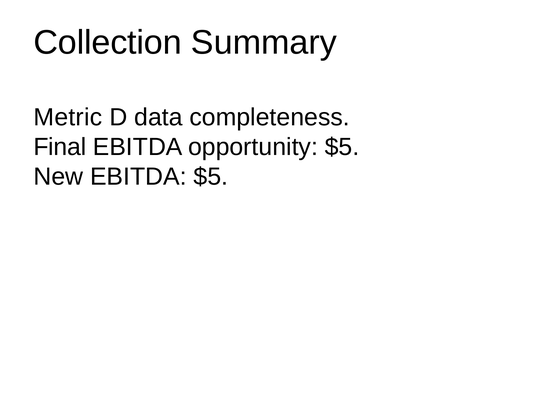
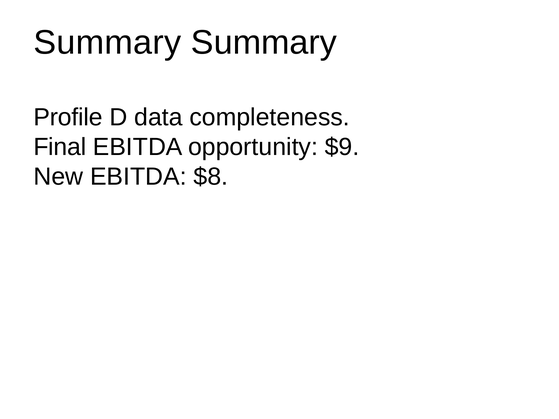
Collection: Collection -> Summary (107, 42)
Metric: Metric -> Profile (68, 117)
opportunity $5: $5 -> $9 (342, 147)
EBITDA $5: $5 -> $8 (211, 177)
